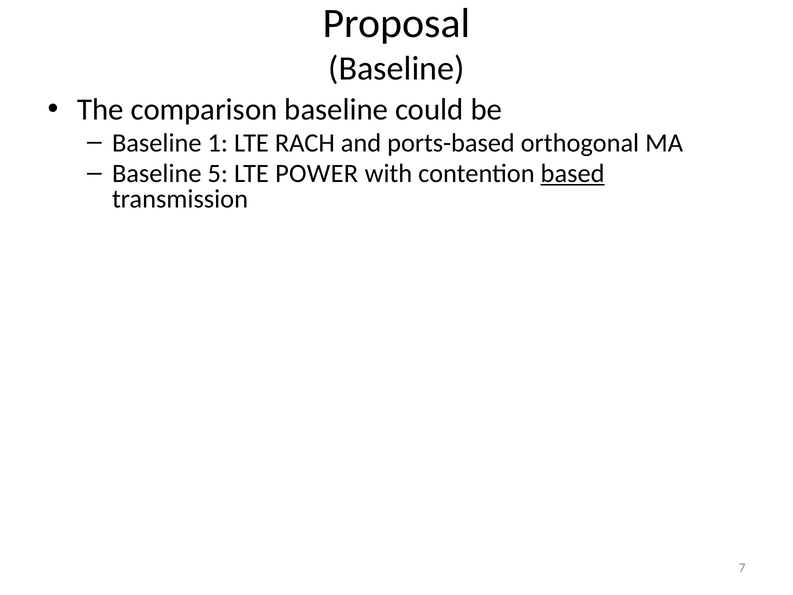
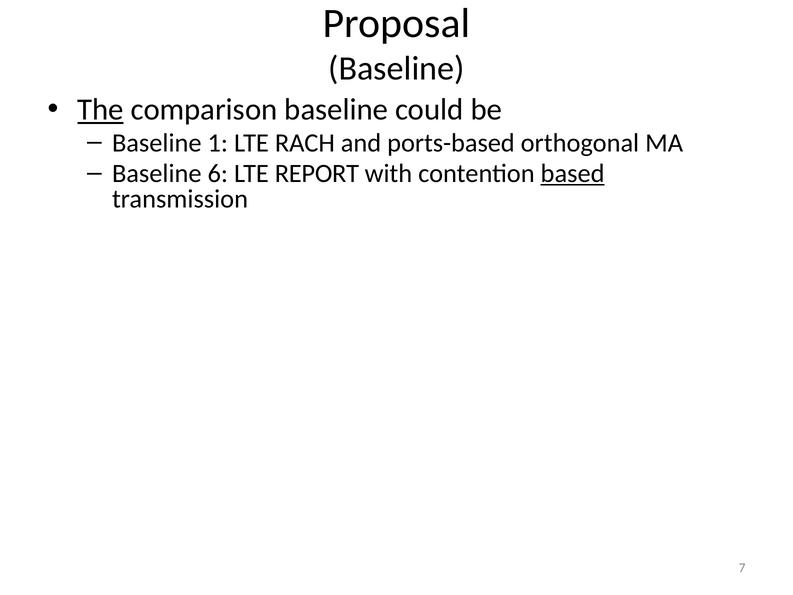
The underline: none -> present (101, 110)
5: 5 -> 6 (218, 173)
POWER: POWER -> REPORT (317, 173)
